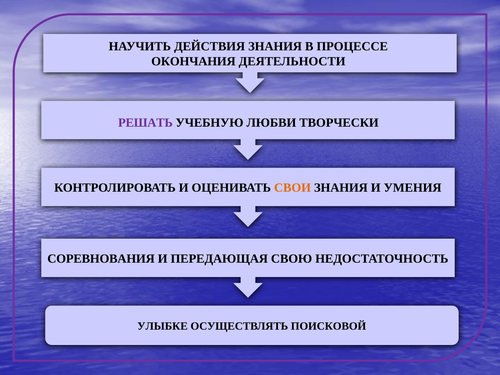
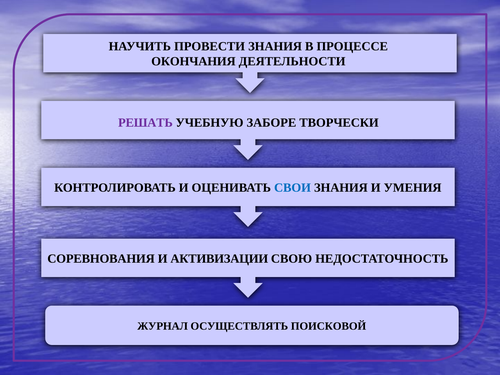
ДЕЙСТВИЯ: ДЕЙСТВИЯ -> ПРОВЕСТИ (210, 46)
ЛЮБВИ: ЛЮБВИ -> ЗАБОРЕ (271, 123)
СВОИ colour: orange -> blue (293, 188)
ПЕРЕДАЮЩАЯ: ПЕРЕДАЮЩАЯ -> АКТИВИЗАЦИИ (219, 259)
УЛЫБКЕ: УЛЫБКЕ -> ЖУРНАЛ (163, 326)
